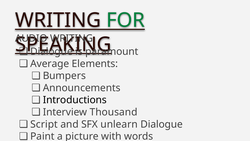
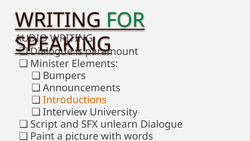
Average: Average -> Minister (50, 64)
Introductions colour: black -> orange (75, 100)
Thousand: Thousand -> University (114, 112)
